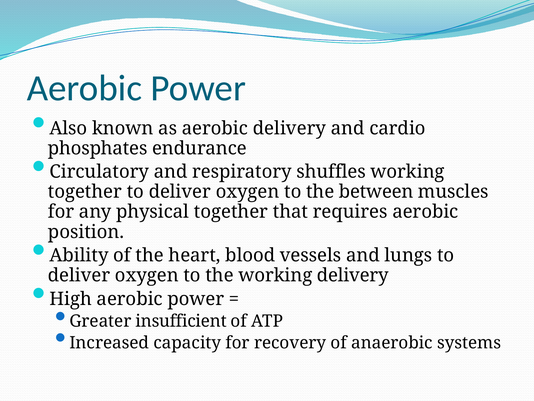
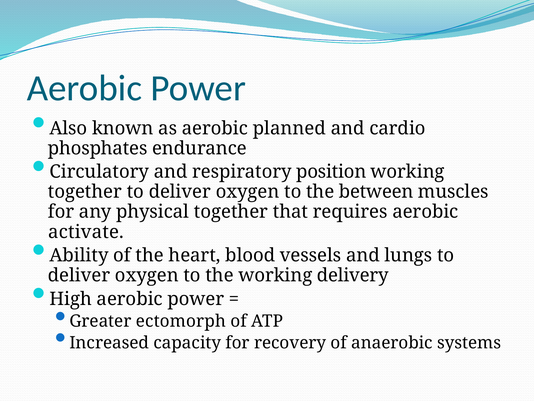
aerobic delivery: delivery -> planned (289, 128)
shuffles: shuffles -> position (331, 172)
position: position -> activate (86, 232)
insufficient: insufficient -> ectomorph (181, 321)
